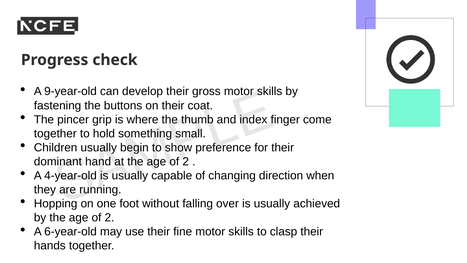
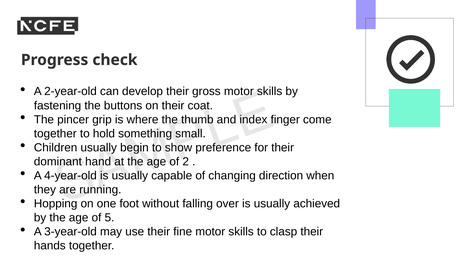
9-year-old: 9-year-old -> 2-year-old (71, 91)
2: 2 -> 5 (109, 217)
6-year-old: 6-year-old -> 3-year-old (71, 231)
